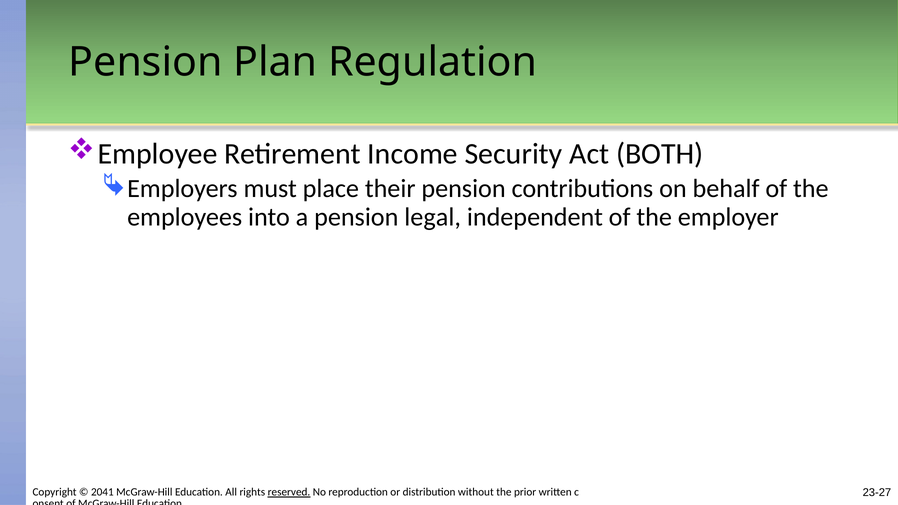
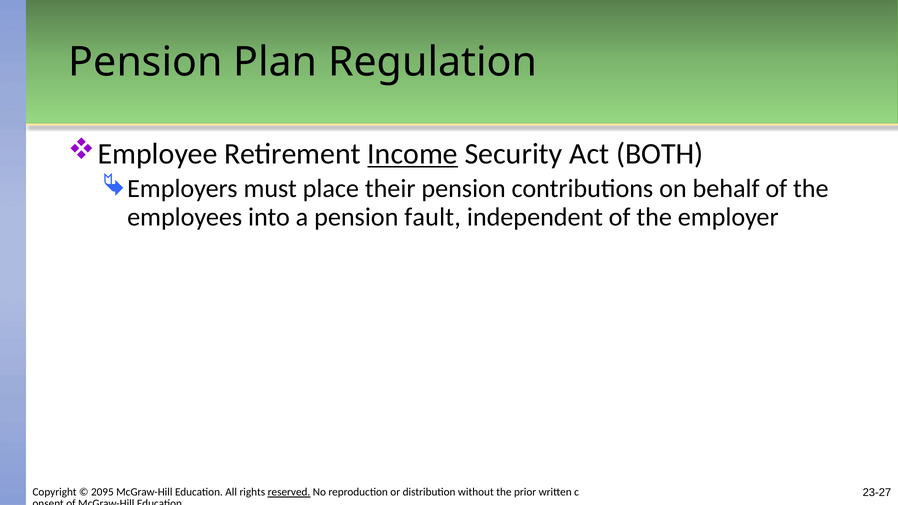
Income underline: none -> present (413, 154)
legal: legal -> fault (433, 217)
2041: 2041 -> 2095 (102, 492)
